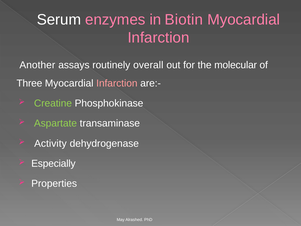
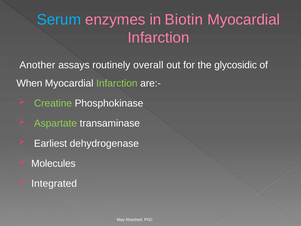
Serum colour: white -> light blue (59, 20)
molecular: molecular -> glycosidic (236, 65)
Three: Three -> When (29, 83)
Infarction colour: pink -> light green (117, 83)
Activity: Activity -> Earliest (51, 143)
Especially: Especially -> Molecules (53, 163)
Properties: Properties -> Integrated (54, 183)
